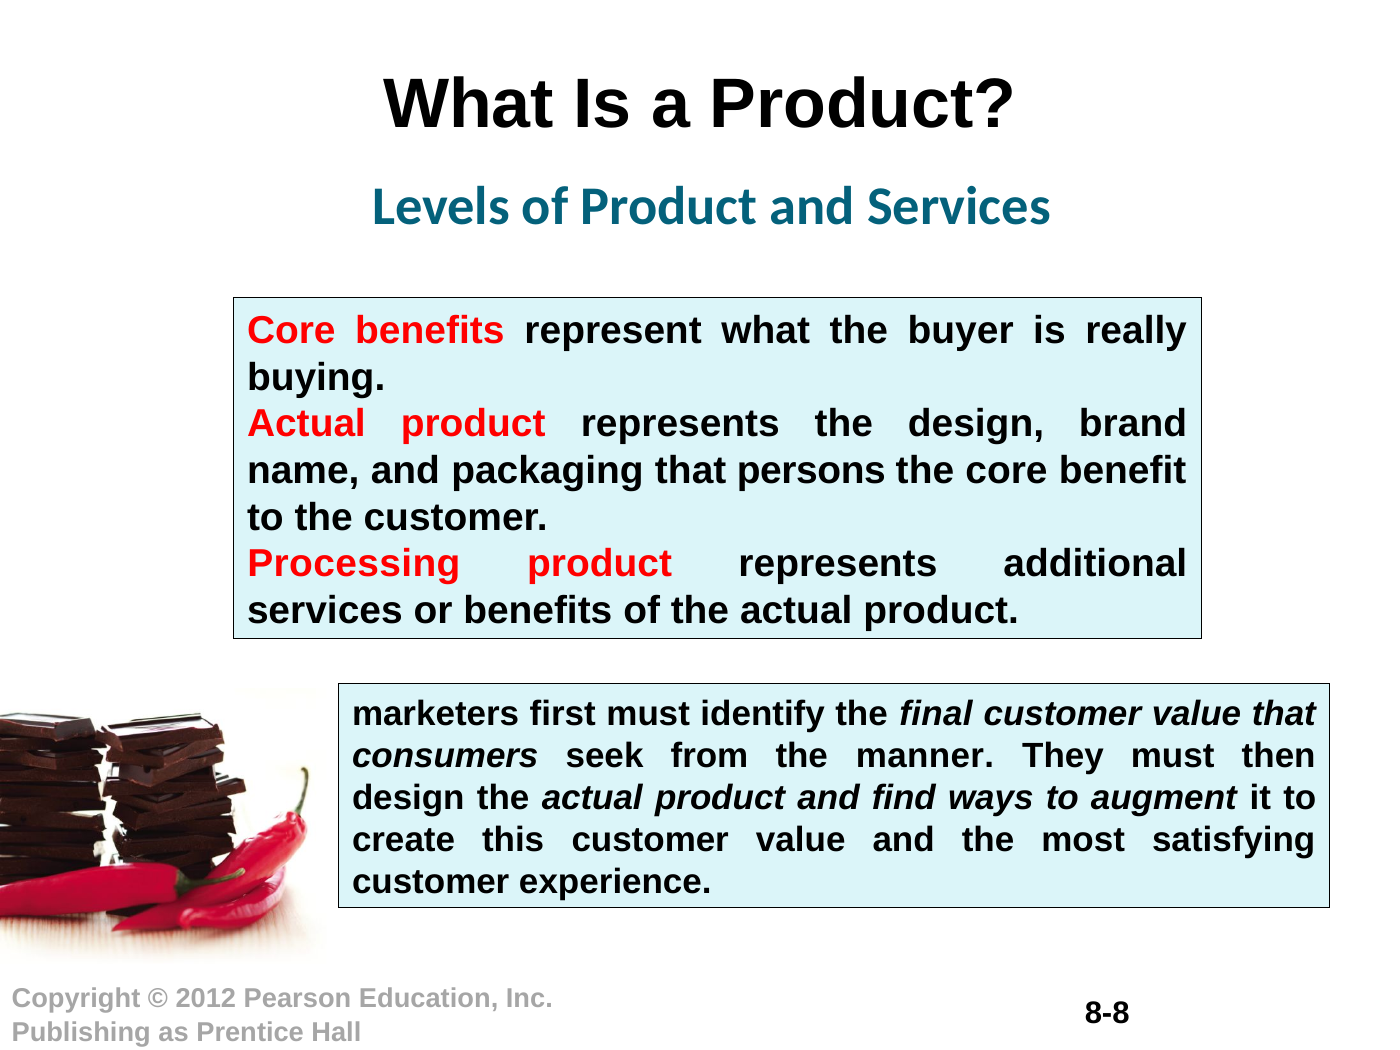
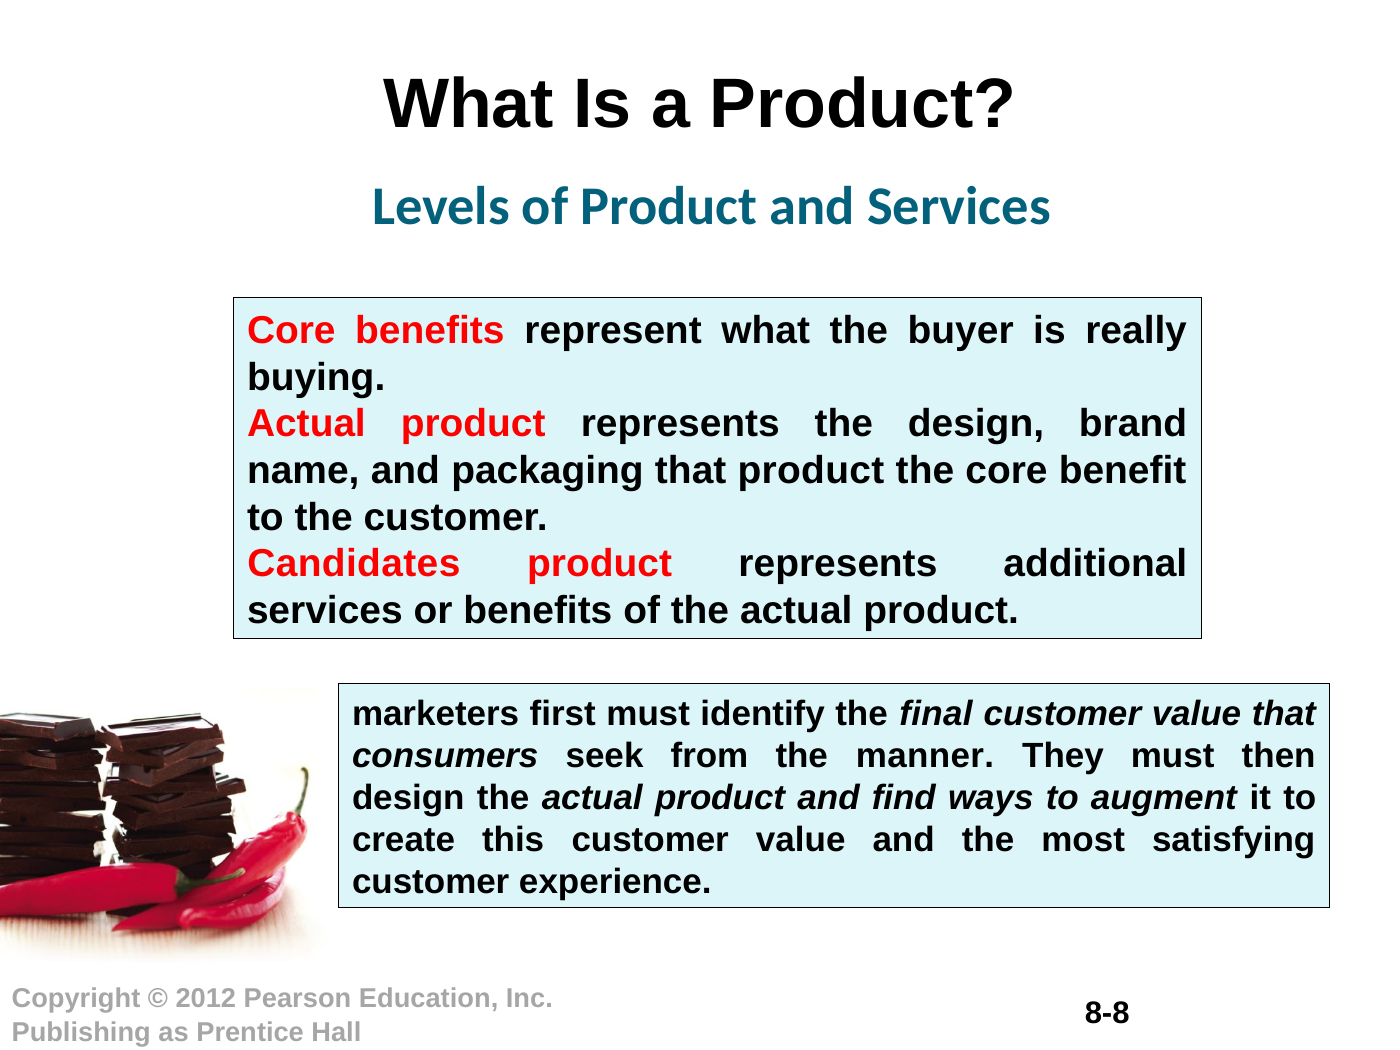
that persons: persons -> product (811, 471)
Processing: Processing -> Candidates (354, 564)
